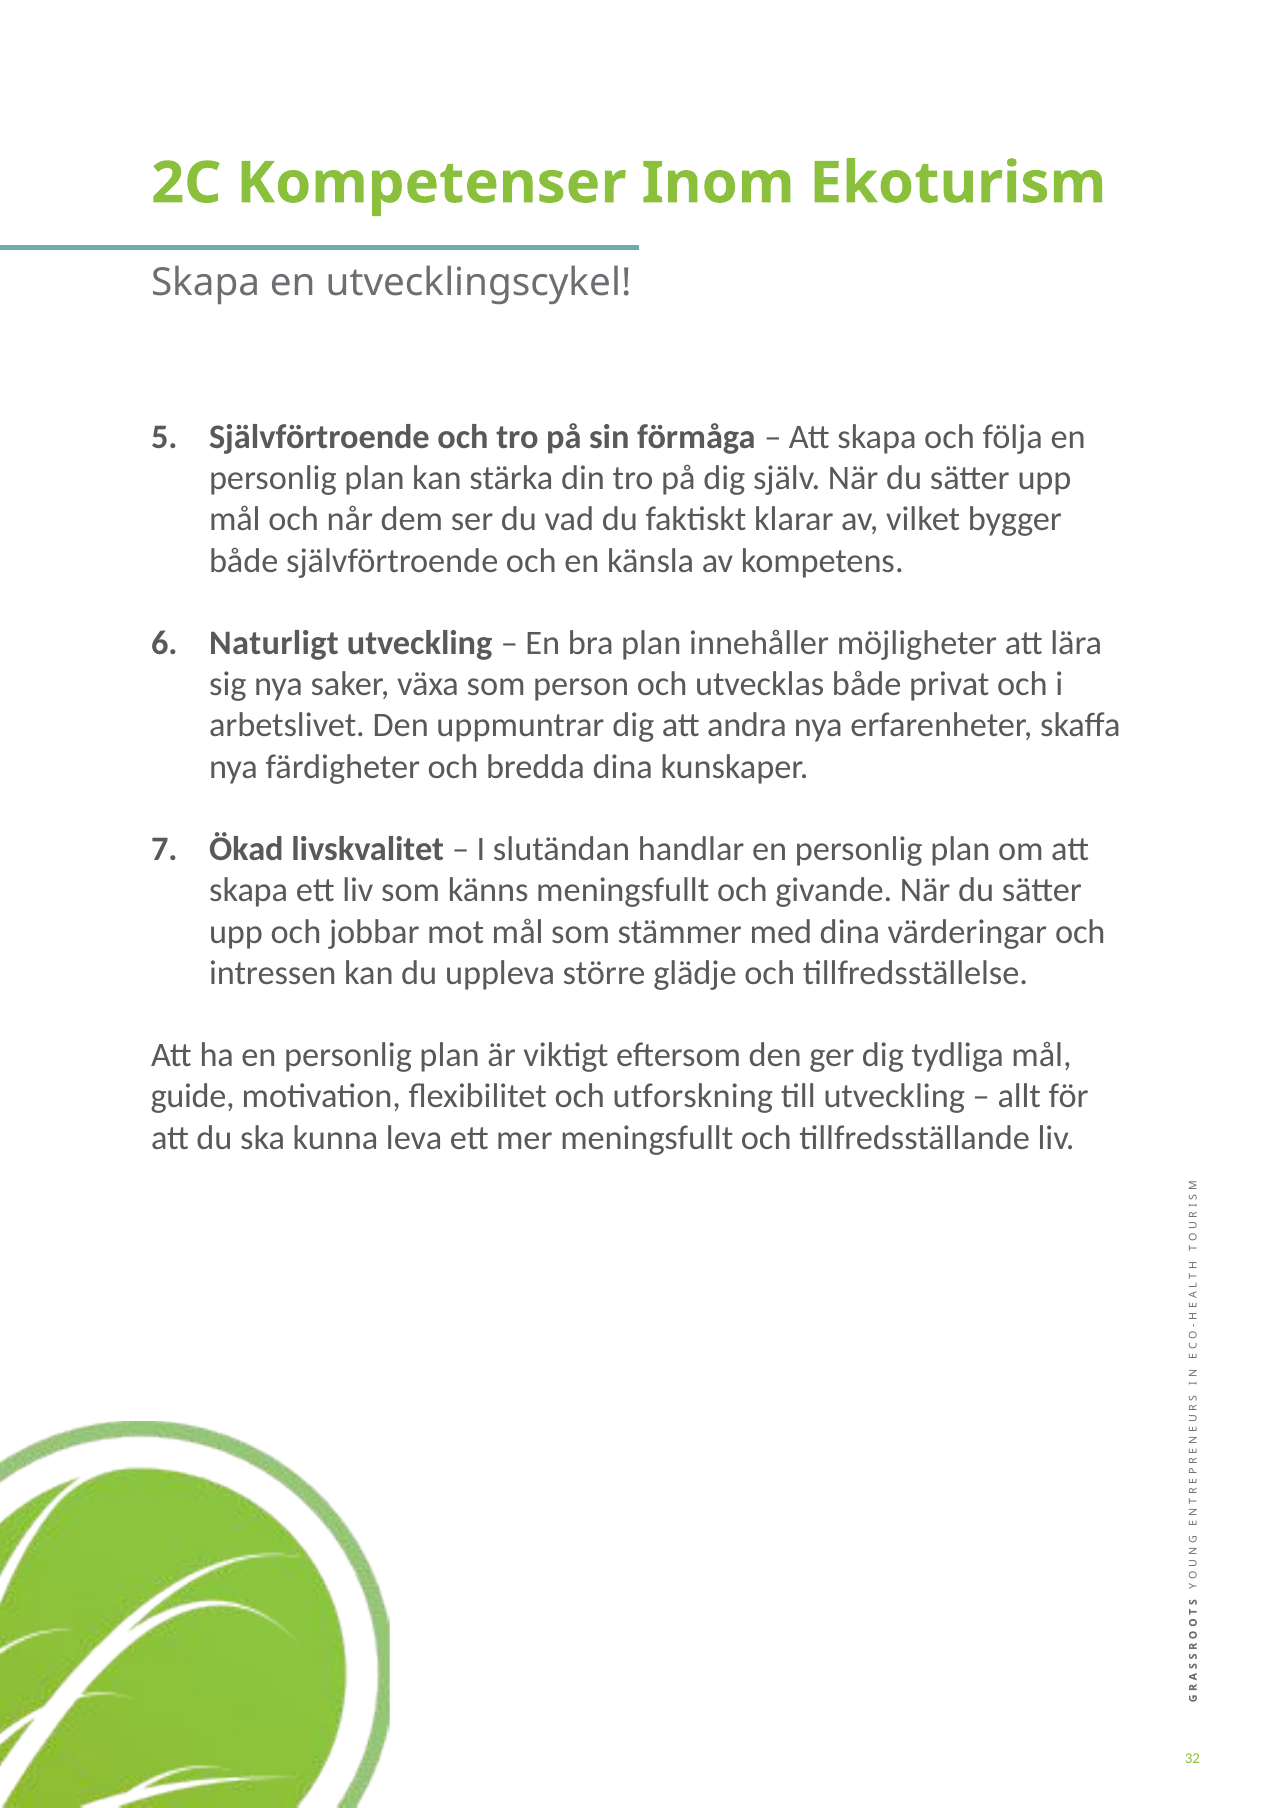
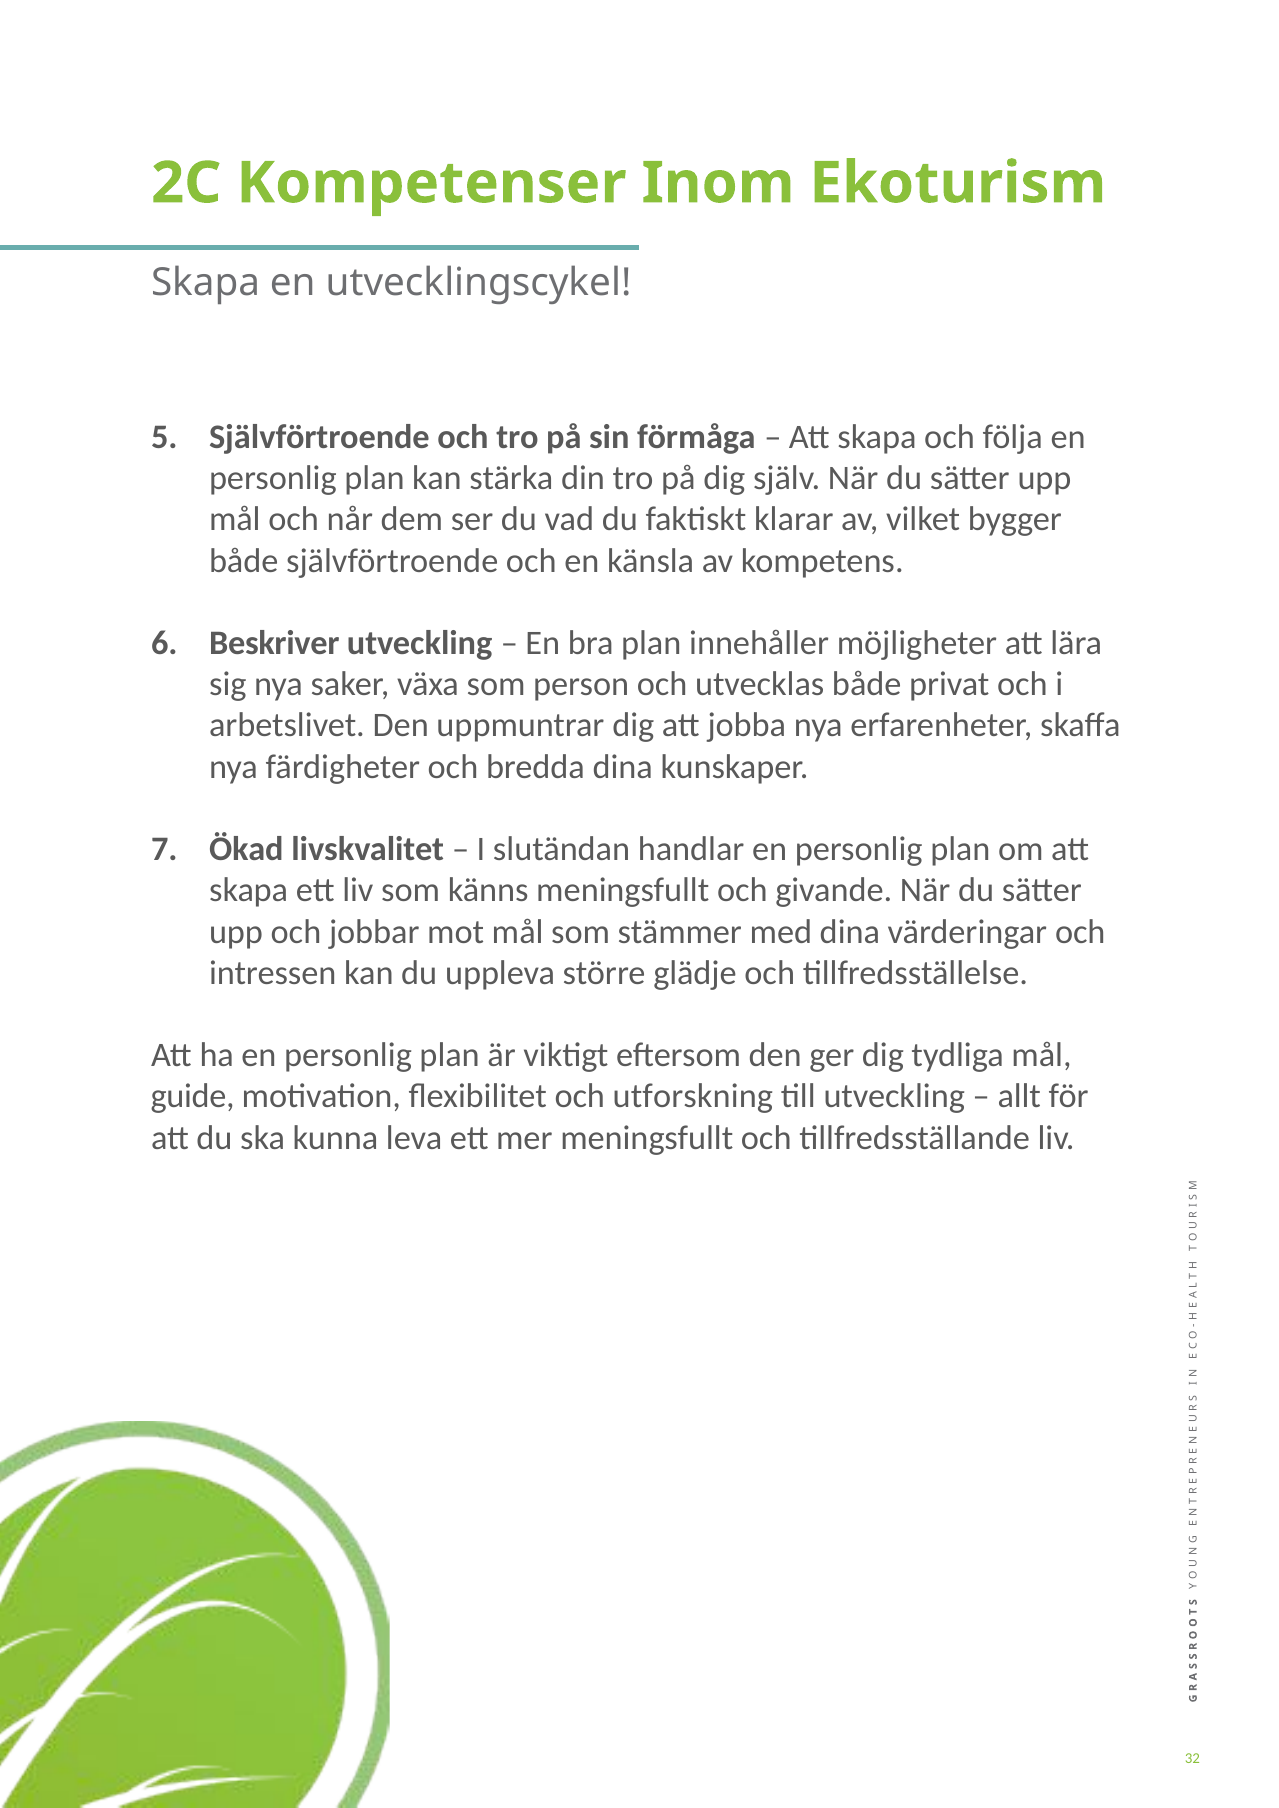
Naturligt: Naturligt -> Beskriver (274, 644)
andra: andra -> jobba (747, 726)
